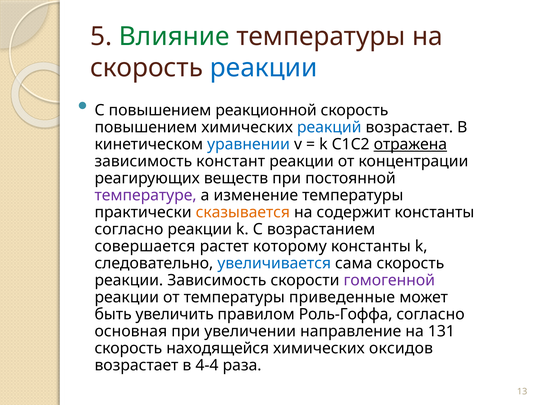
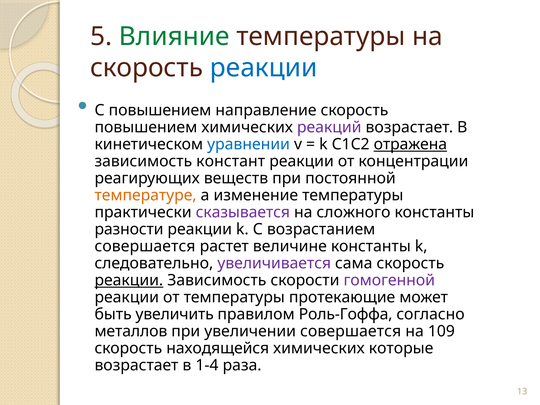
реакционной: реакционной -> направление (266, 110)
реакций colour: blue -> purple (329, 127)
температуре colour: purple -> orange (146, 195)
сказывается colour: orange -> purple (243, 212)
содержит: содержит -> сложного (353, 212)
согласно: согласно -> разности (129, 229)
которому: которому -> величине (290, 246)
увеличивается colour: blue -> purple (274, 263)
реакции underline: none -> present (129, 280)
приведенные: приведенные -> протекающие (342, 297)
основная: основная -> металлов (131, 331)
увеличении направление: направление -> совершается (351, 331)
131: 131 -> 109 (441, 331)
оксидов: оксидов -> которые (401, 348)
4-4: 4-4 -> 1-4 (207, 365)
